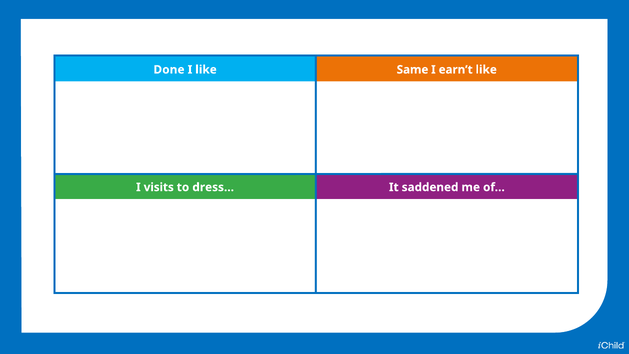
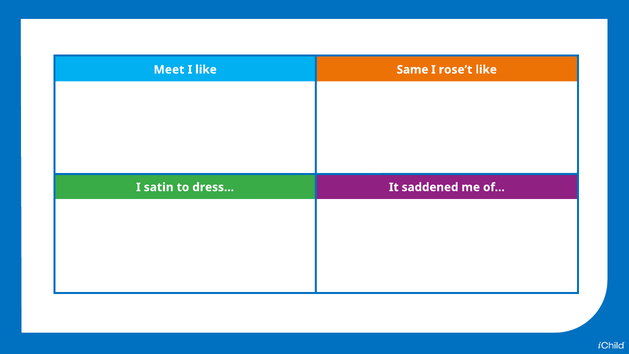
Done: Done -> Meet (169, 70)
earn’t: earn’t -> rose’t (456, 70)
visits: visits -> satin (159, 187)
